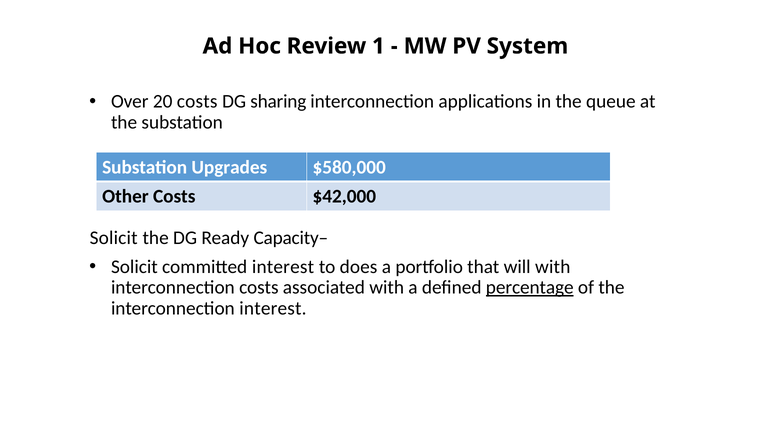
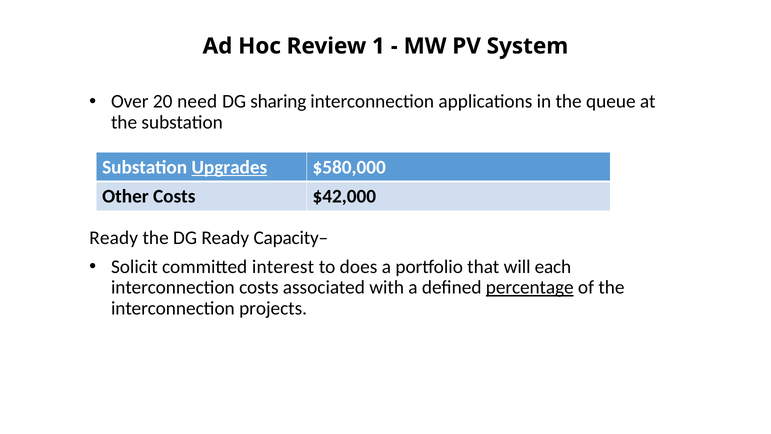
20 costs: costs -> need (197, 101)
Upgrades underline: none -> present (229, 167)
Solicit: Solicit -> Ready (114, 238)
will with: with -> each (553, 266)
interconnection interest: interest -> projects (273, 308)
